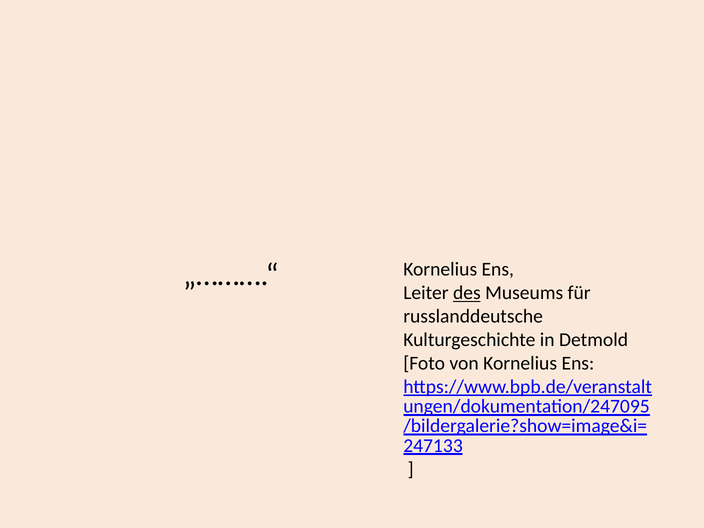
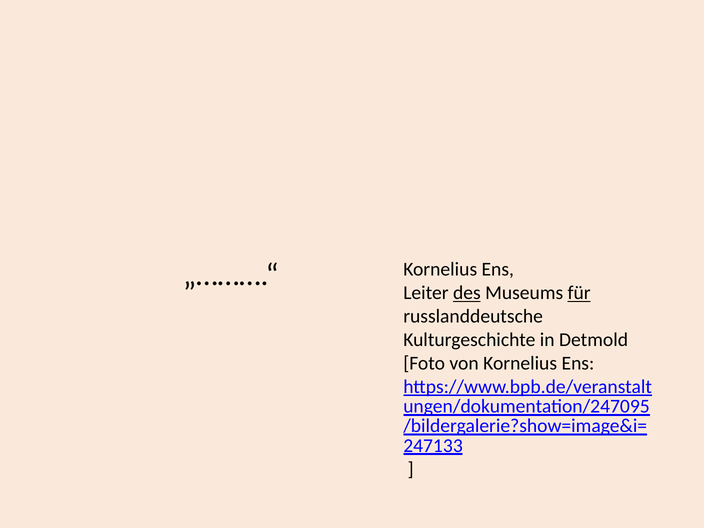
für underline: none -> present (579, 293)
